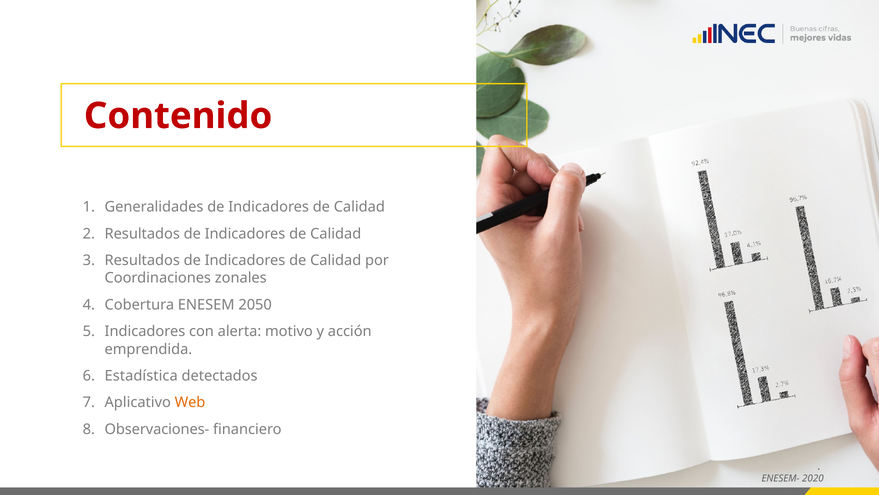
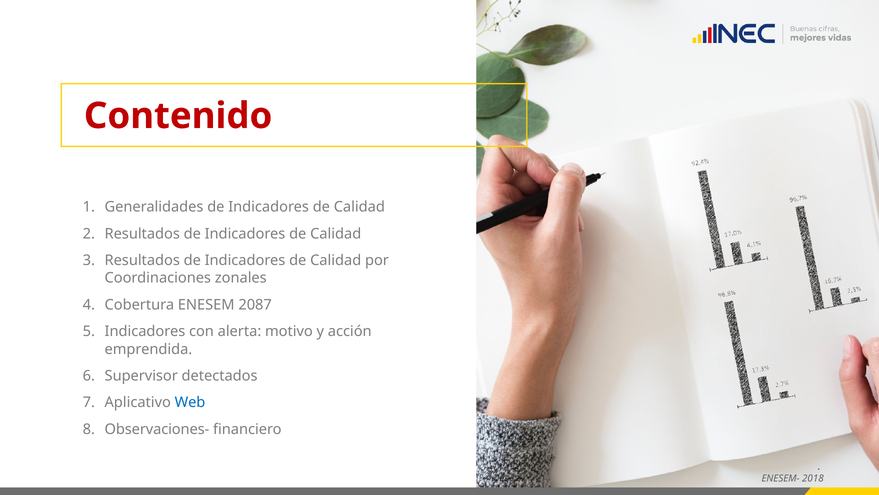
2050: 2050 -> 2087 (255, 305)
Estadística: Estadística -> Supervisor (141, 375)
Web colour: orange -> blue (190, 402)
2020: 2020 -> 2018 (813, 478)
